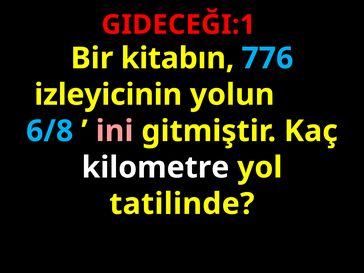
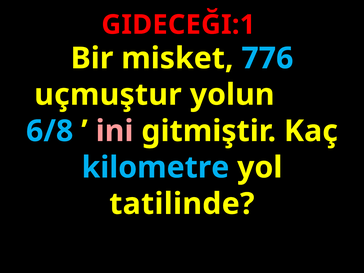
kitabın: kitabın -> misket (177, 58)
izleyicinin: izleyicinin -> uçmuştur (108, 95)
kilometre colour: white -> light blue (155, 168)
